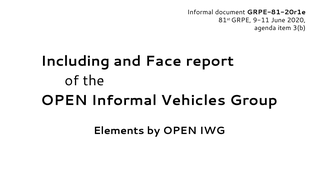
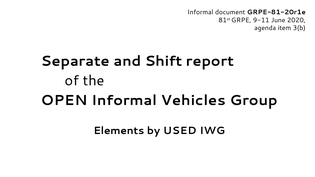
Including: Including -> Separate (75, 61)
Face: Face -> Shift (164, 61)
by OPEN: OPEN -> USED (180, 131)
